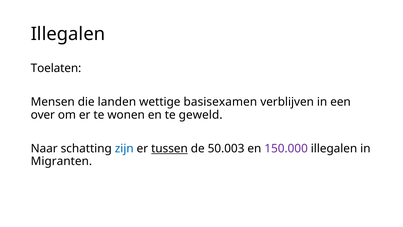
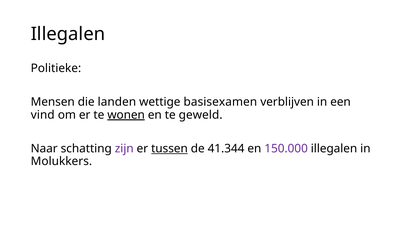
Toelaten: Toelaten -> Politieke (56, 68)
over: over -> vind (43, 115)
wonen underline: none -> present (126, 115)
zijn colour: blue -> purple (124, 148)
50.003: 50.003 -> 41.344 (226, 148)
Migranten: Migranten -> Molukkers (61, 161)
